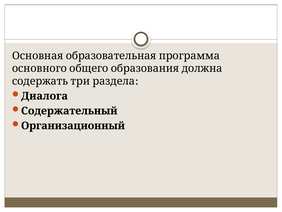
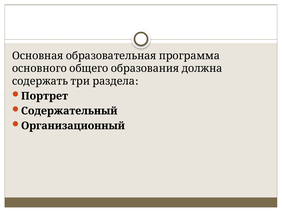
Диалога: Диалога -> Портрет (45, 96)
